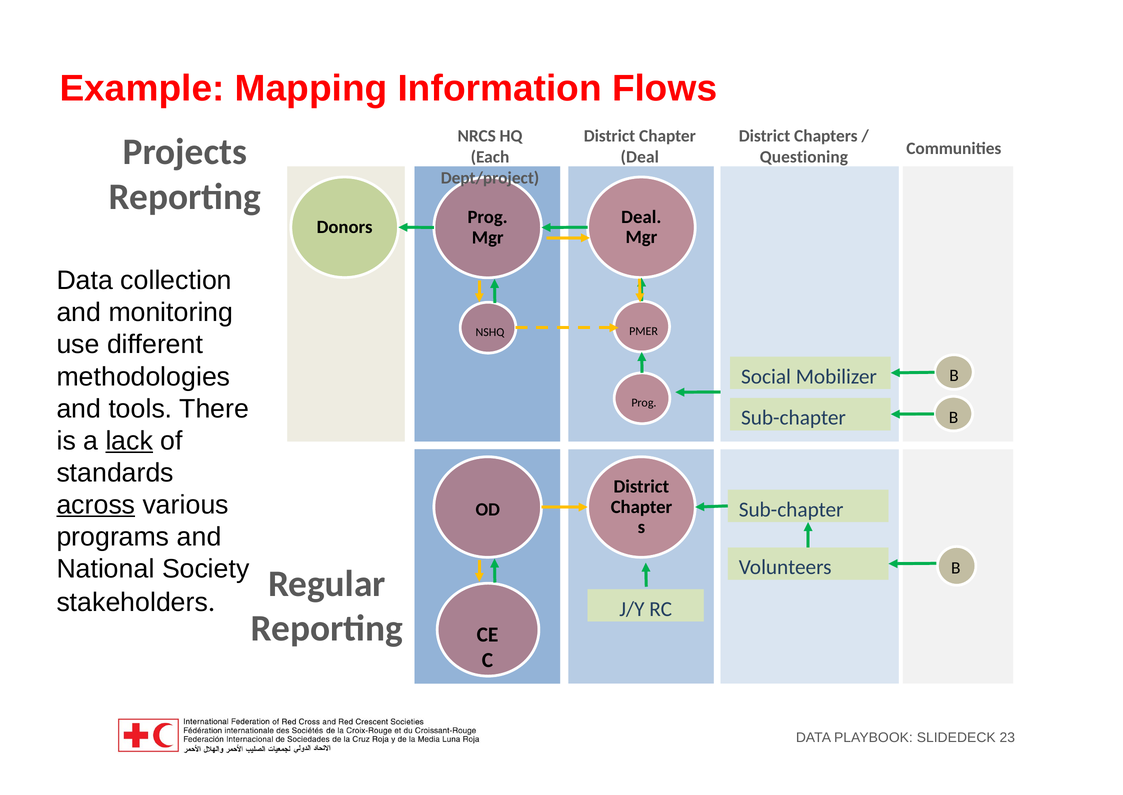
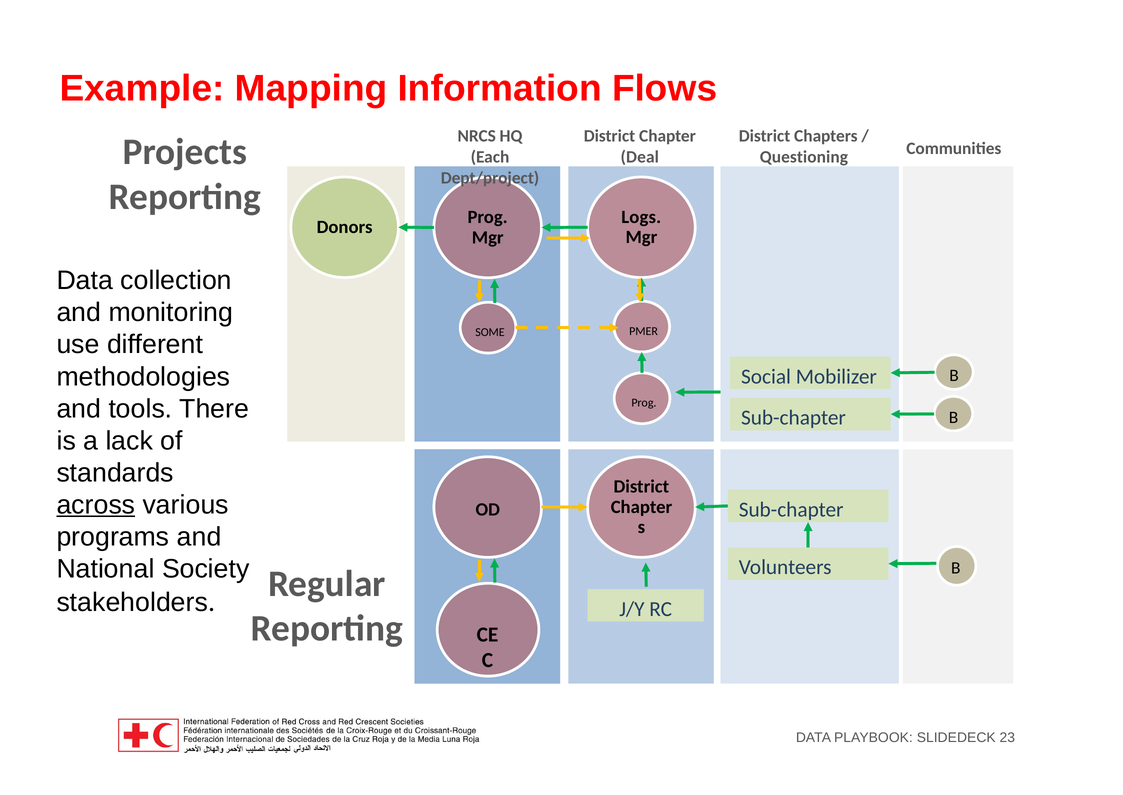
Deal: Deal -> Logs (641, 217)
NSHQ: NSHQ -> SOME (490, 332)
lack underline: present -> none (129, 441)
